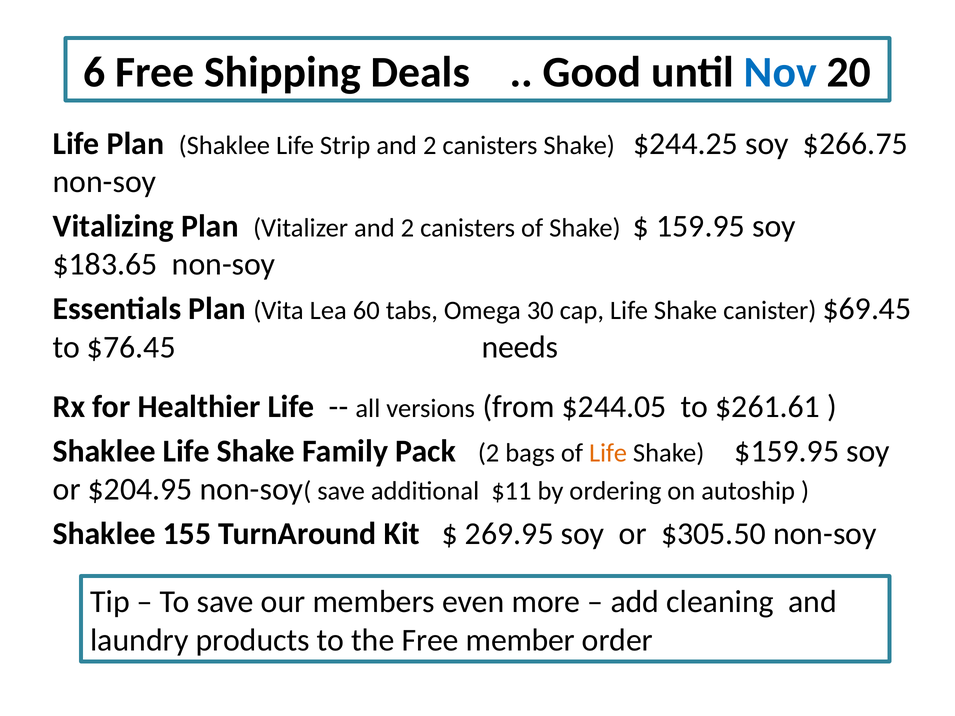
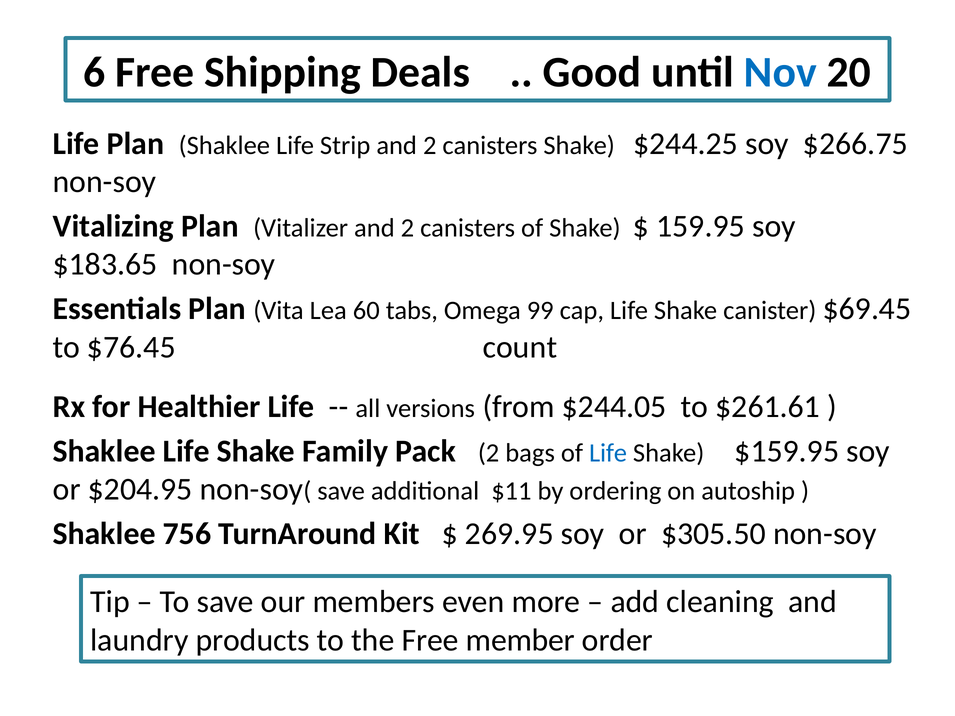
30: 30 -> 99 (540, 311)
needs: needs -> count (520, 347)
Life colour: orange -> blue (608, 453)
155: 155 -> 756 (187, 534)
